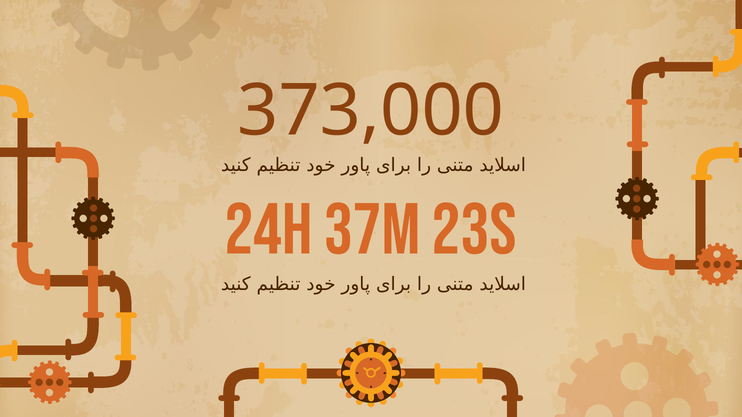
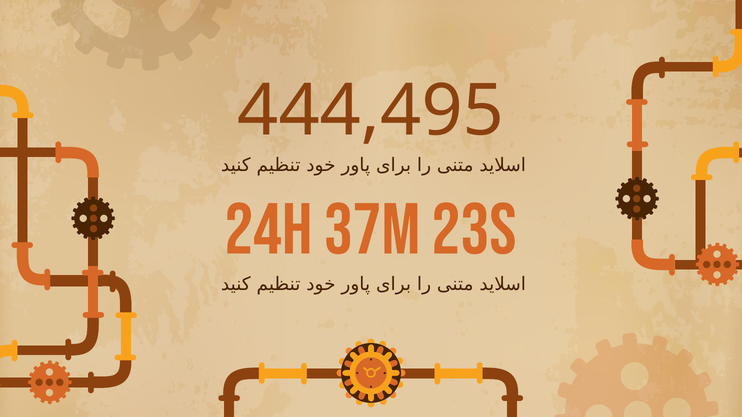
373,000: 373,000 -> 444,495 (371, 111)
